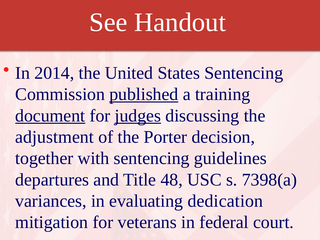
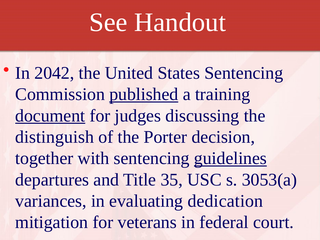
2014: 2014 -> 2042 (54, 73)
judges underline: present -> none (138, 116)
adjustment: adjustment -> distinguish (55, 137)
guidelines underline: none -> present (230, 158)
48: 48 -> 35 (172, 180)
7398(a: 7398(a -> 3053(a (269, 180)
